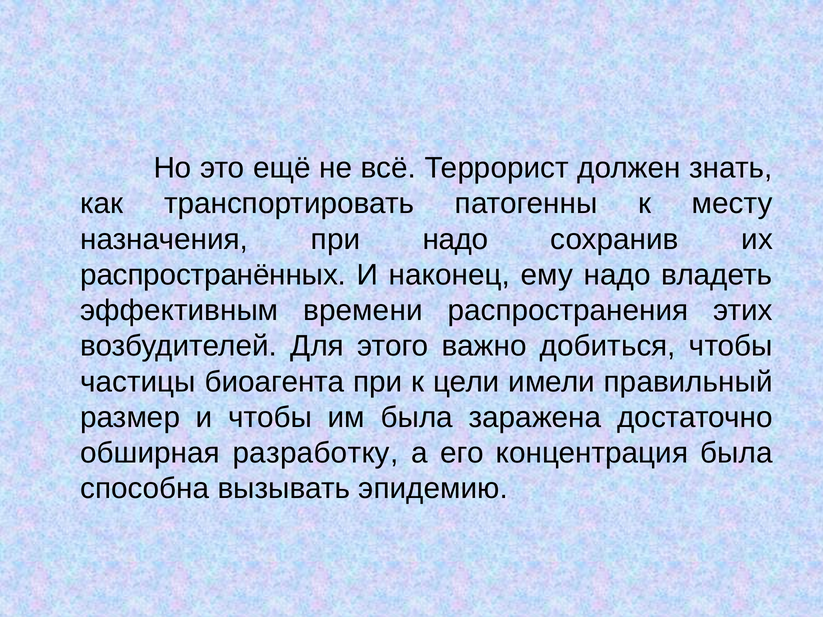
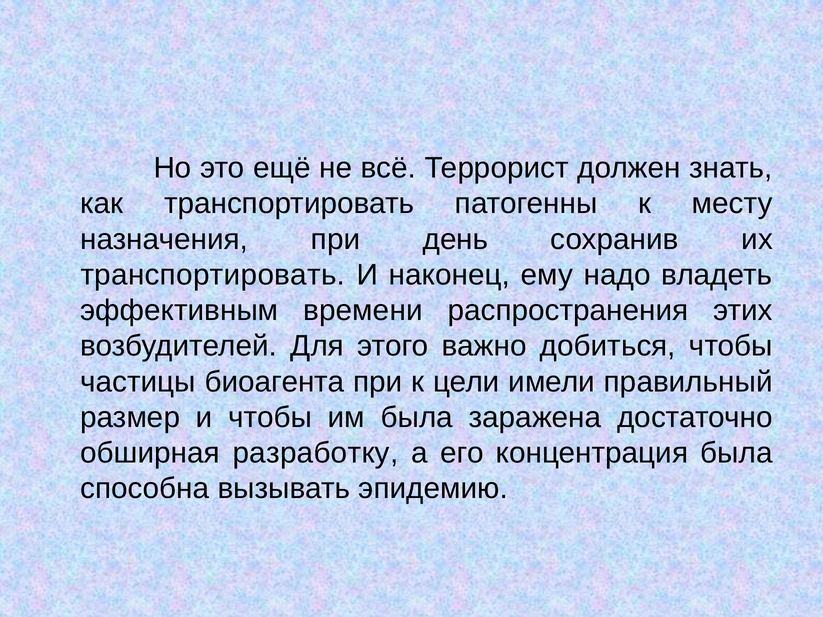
при надо: надо -> день (455, 239)
распространённых: распространённых -> транспортировать (213, 275)
